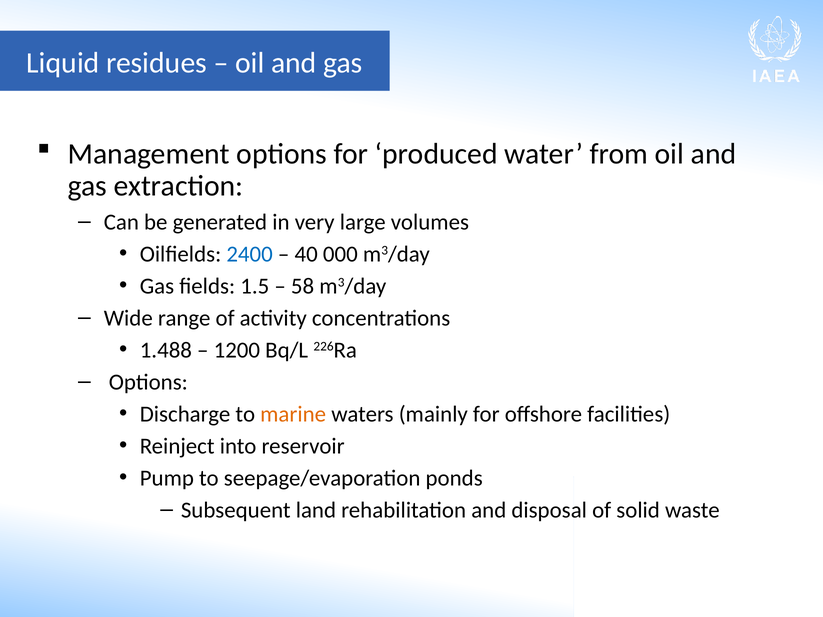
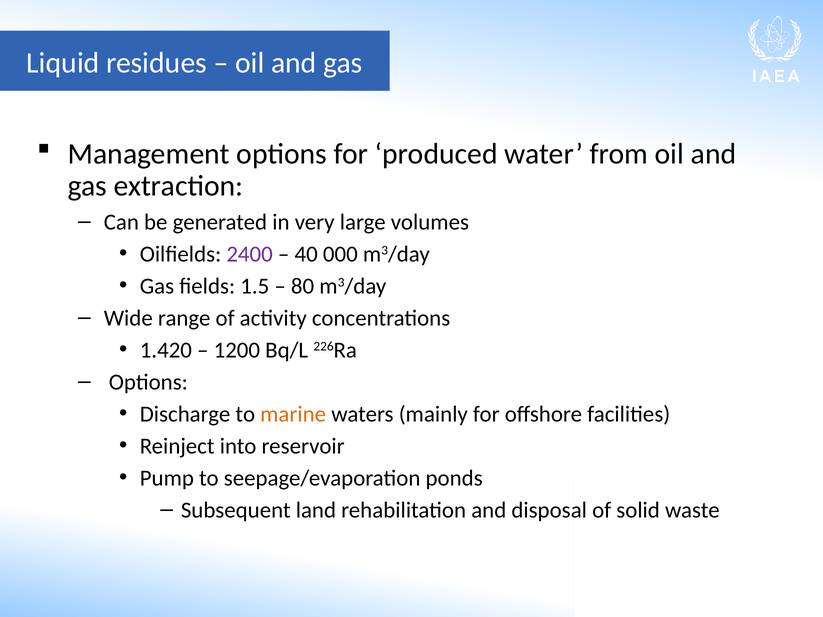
2400 colour: blue -> purple (250, 254)
58: 58 -> 80 (303, 286)
1.488: 1.488 -> 1.420 (166, 350)
